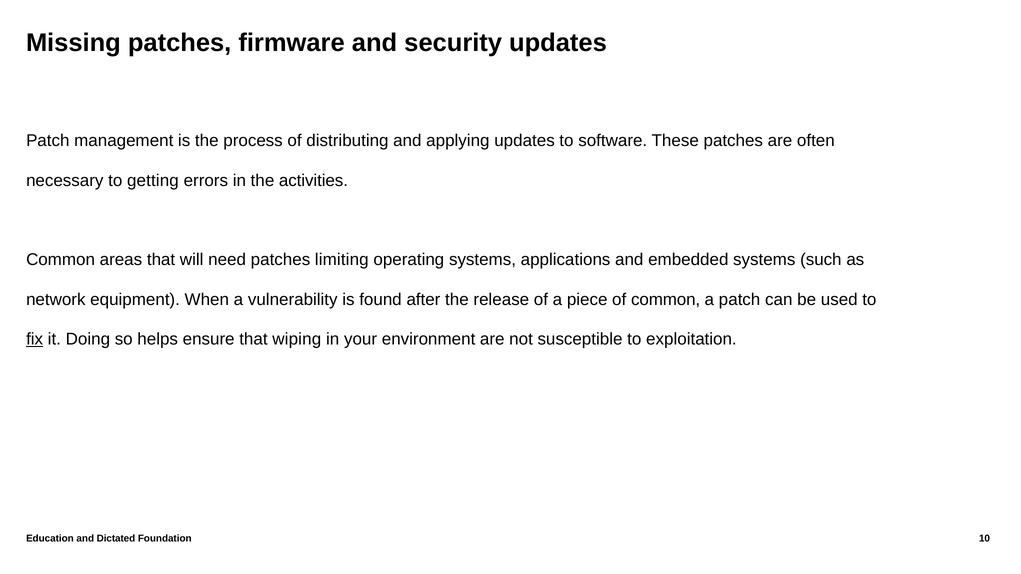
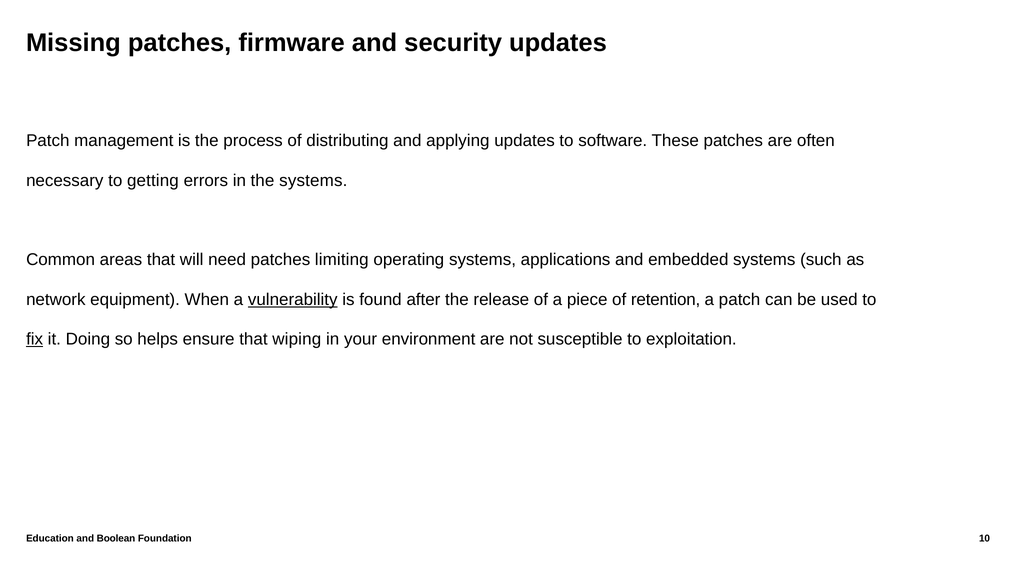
the activities: activities -> systems (313, 181)
vulnerability underline: none -> present (293, 300)
of common: common -> retention (666, 300)
Dictated: Dictated -> Boolean (116, 539)
